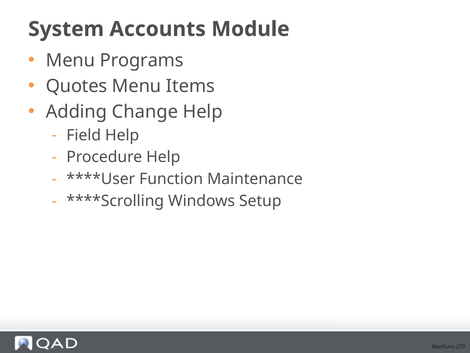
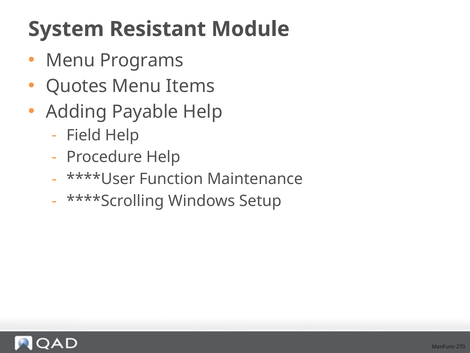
Accounts: Accounts -> Resistant (158, 29)
Change: Change -> Payable (145, 112)
